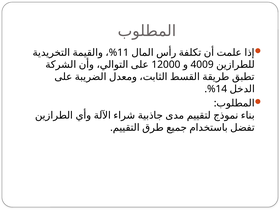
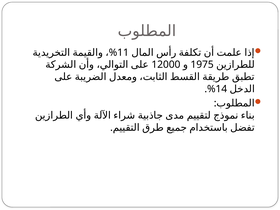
4009: 4009 -> 1975 (202, 65)
